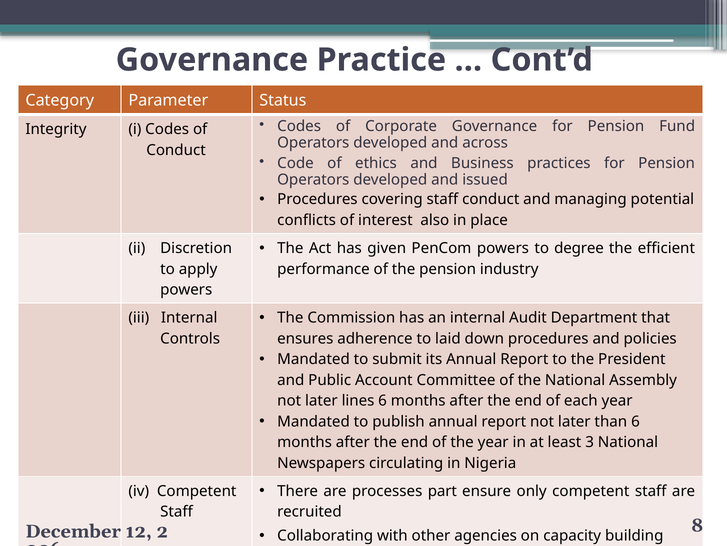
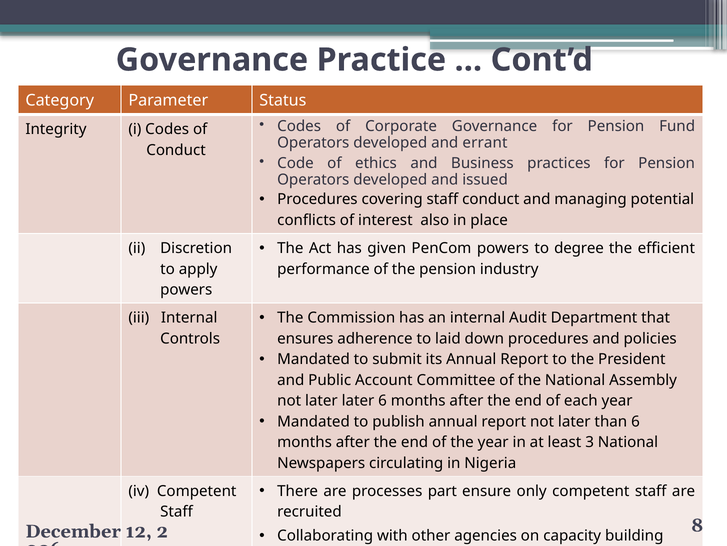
across: across -> errant (485, 143)
later lines: lines -> later (358, 400)
